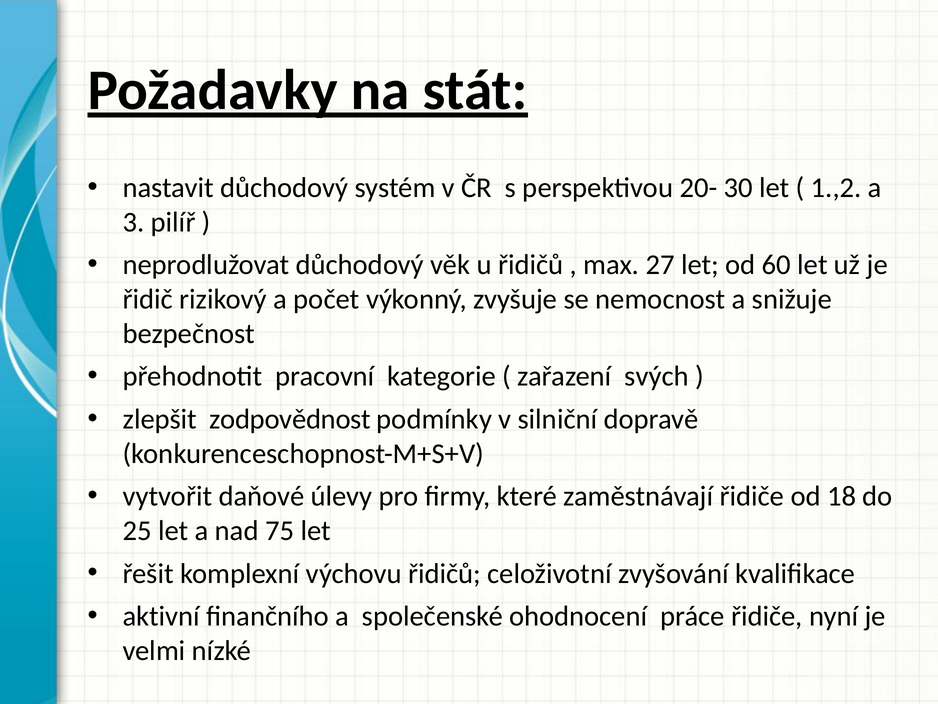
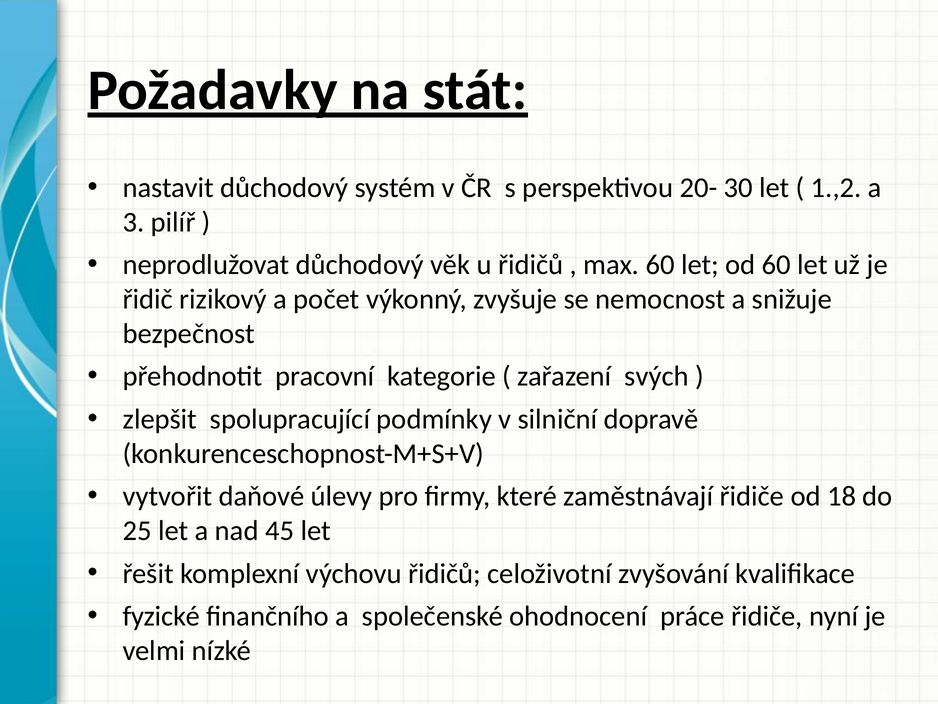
max 27: 27 -> 60 (660, 265)
zodpovědnost: zodpovědnost -> spolupracující (290, 419)
75: 75 -> 45 (280, 530)
aktivní: aktivní -> fyzické (161, 616)
